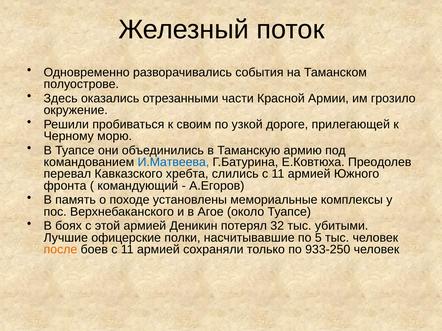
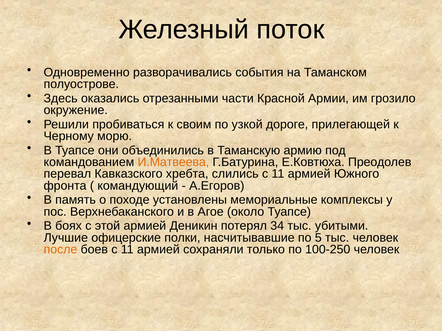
И.Матвеева colour: blue -> orange (173, 162)
32: 32 -> 34 (277, 226)
933-250: 933-250 -> 100-250 (328, 250)
